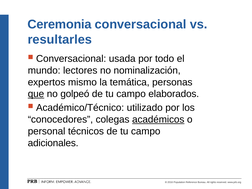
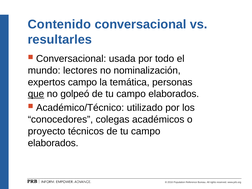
Ceremonia: Ceremonia -> Contenido (59, 24)
expertos mismo: mismo -> campo (82, 82)
académicos underline: present -> none (158, 119)
personal: personal -> proyecto (47, 131)
adicionales: adicionales -> elaborados (53, 143)
